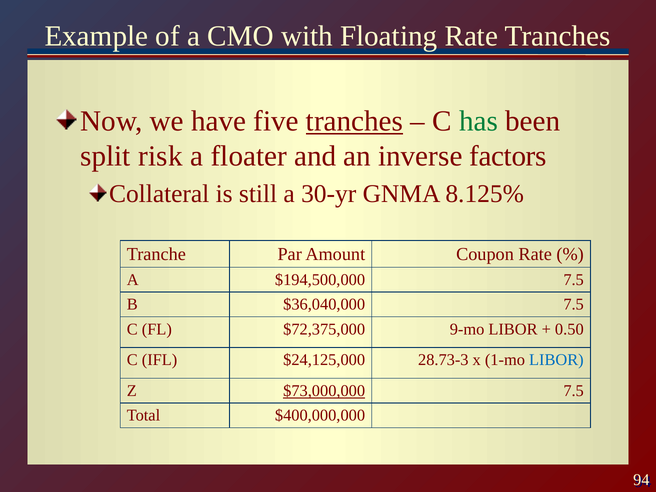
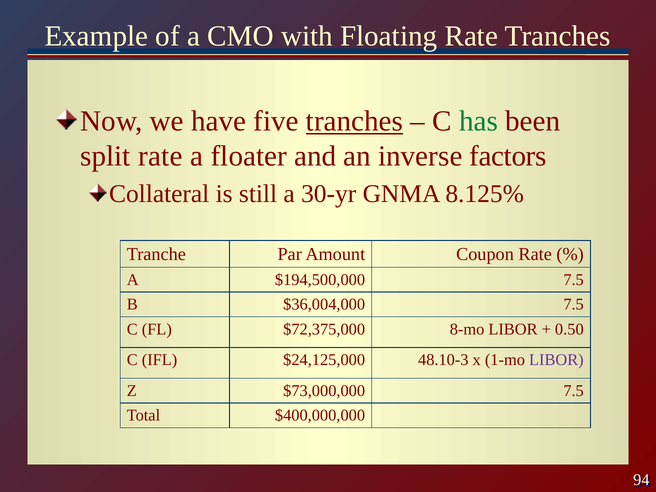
split risk: risk -> rate (160, 156)
$36,040,000: $36,040,000 -> $36,004,000 (324, 305)
9-mo: 9-mo -> 8-mo (467, 329)
28.73-3: 28.73-3 -> 48.10-3 (443, 360)
LIBOR colour: blue -> purple (556, 360)
$73,000,000 underline: present -> none (324, 391)
